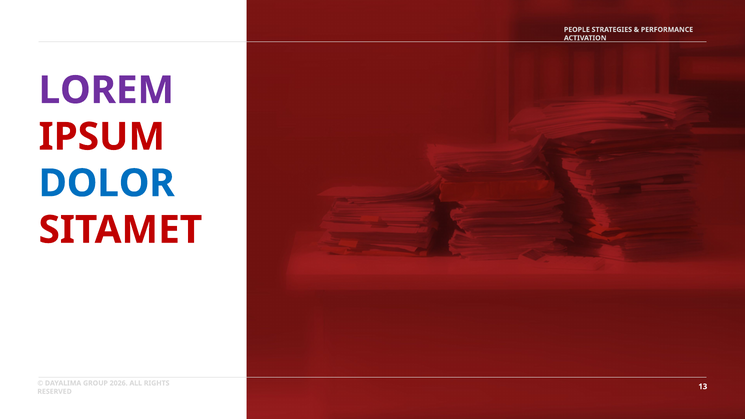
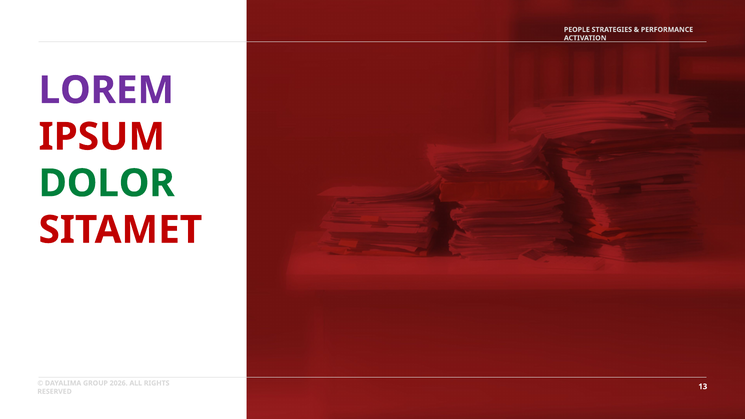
DOLOR colour: blue -> green (107, 183)
